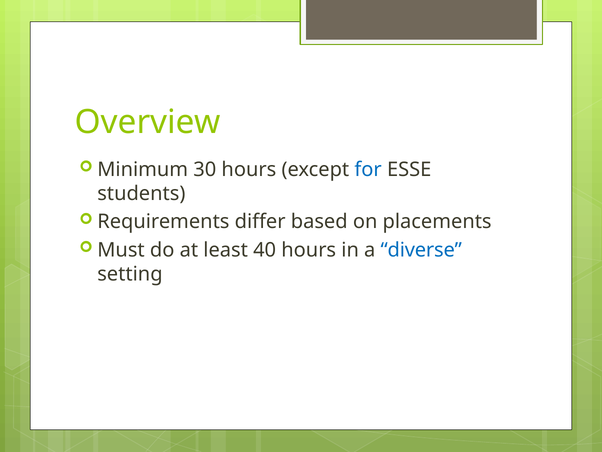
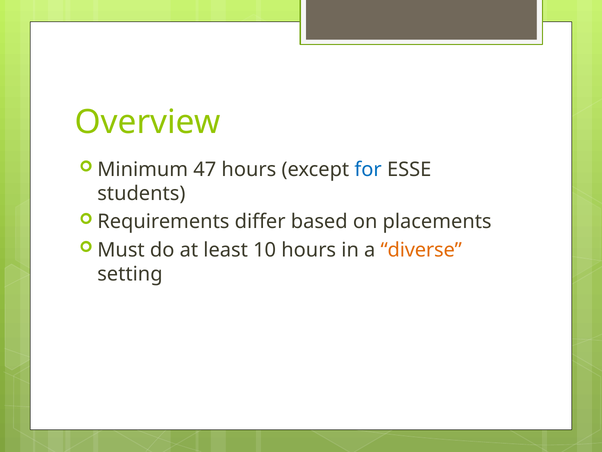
30: 30 -> 47 (205, 169)
40: 40 -> 10 (265, 250)
diverse colour: blue -> orange (421, 250)
